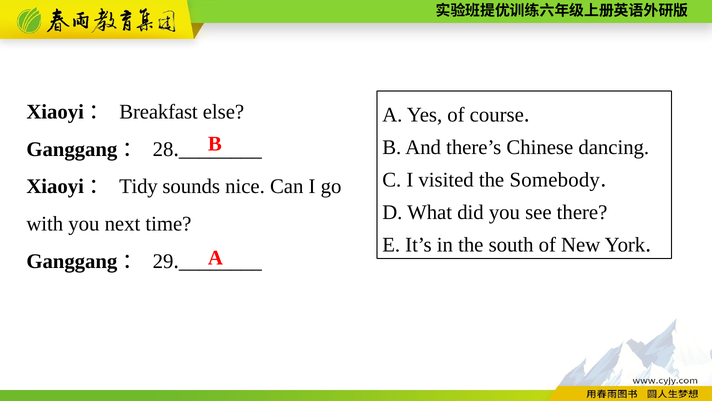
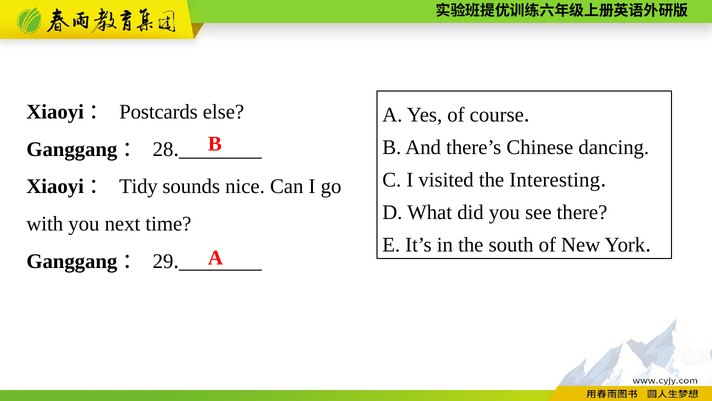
Breakfast: Breakfast -> Postcards (159, 112)
Somebody: Somebody -> Interesting (555, 180)
